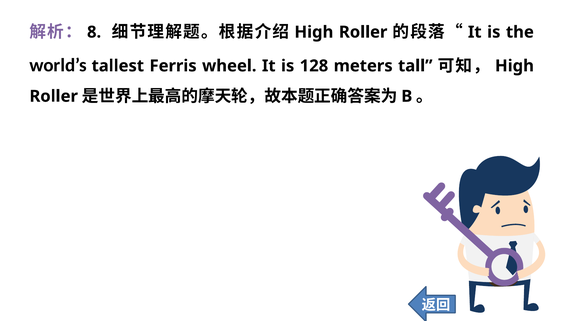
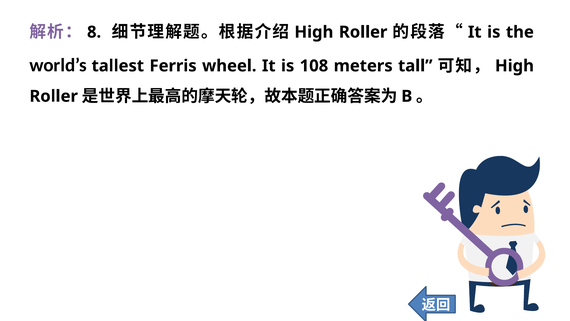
128: 128 -> 108 (314, 66)
